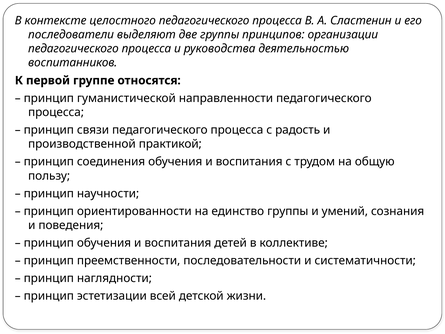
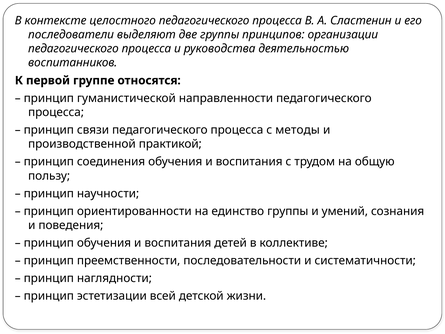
радость: радость -> методы (298, 130)
